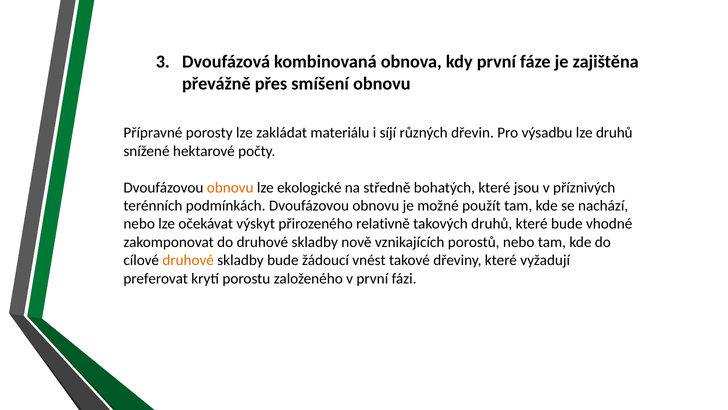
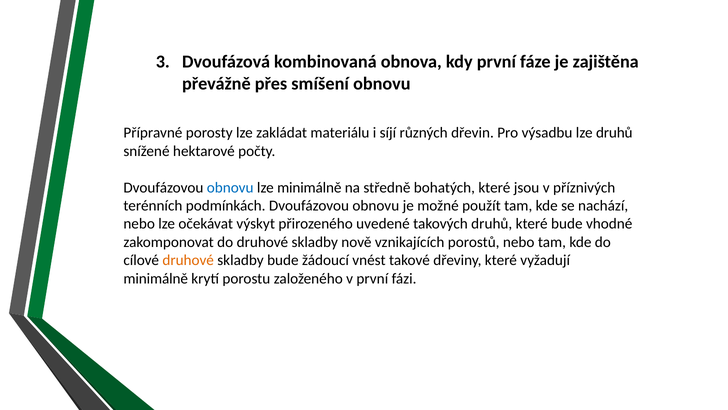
obnovu colour: orange -> blue (230, 187)
lze ekologické: ekologické -> minimálně (309, 187)
relativně: relativně -> uvedené (383, 224)
preferovat: preferovat -> minimálně (156, 278)
